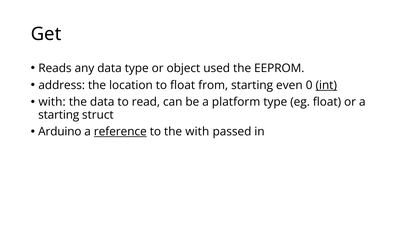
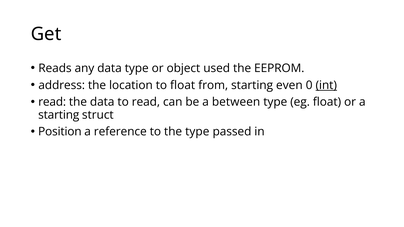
with: with -> read (52, 102)
platform: platform -> between (236, 102)
Arduino: Arduino -> Position (60, 132)
reference underline: present -> none (120, 132)
the with: with -> type (197, 132)
